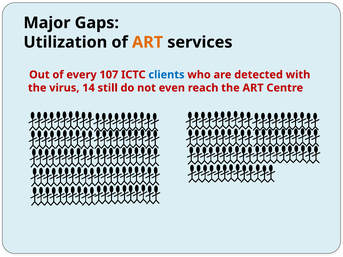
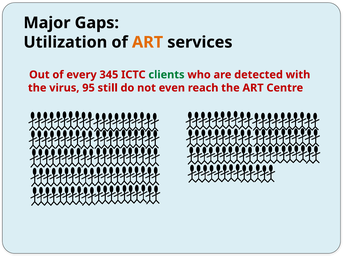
107: 107 -> 345 (109, 75)
clients colour: blue -> green (166, 75)
14: 14 -> 95 (89, 88)
